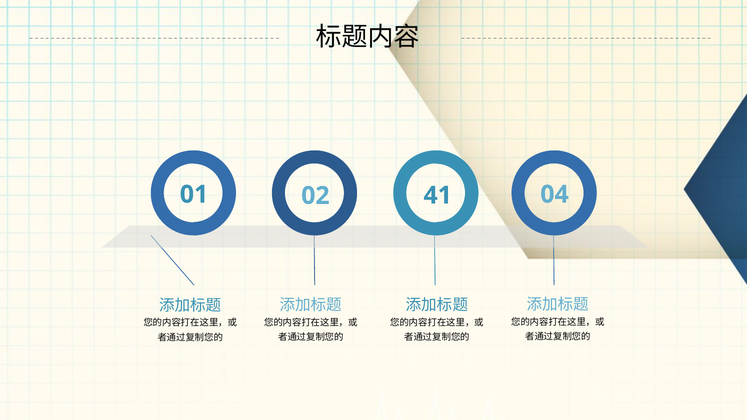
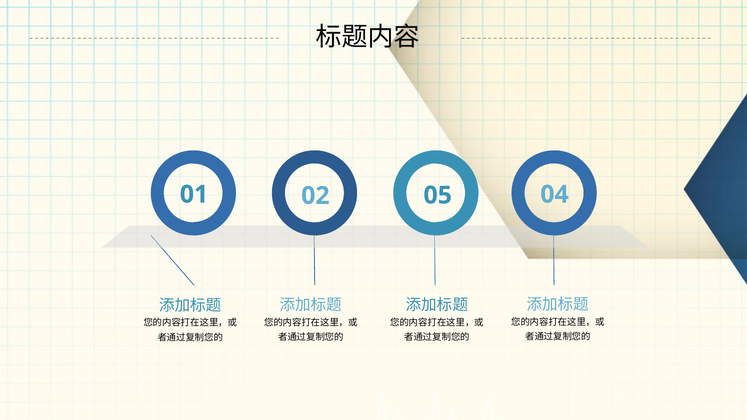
41: 41 -> 05 (438, 195)
